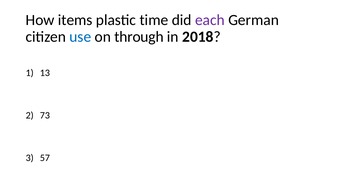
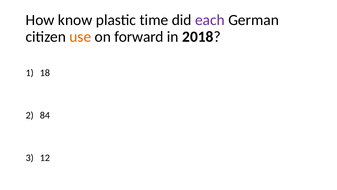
items: items -> know (75, 20)
use colour: blue -> orange (80, 37)
through: through -> forward (139, 37)
13: 13 -> 18 (45, 73)
73: 73 -> 84 (45, 115)
57: 57 -> 12 (45, 158)
